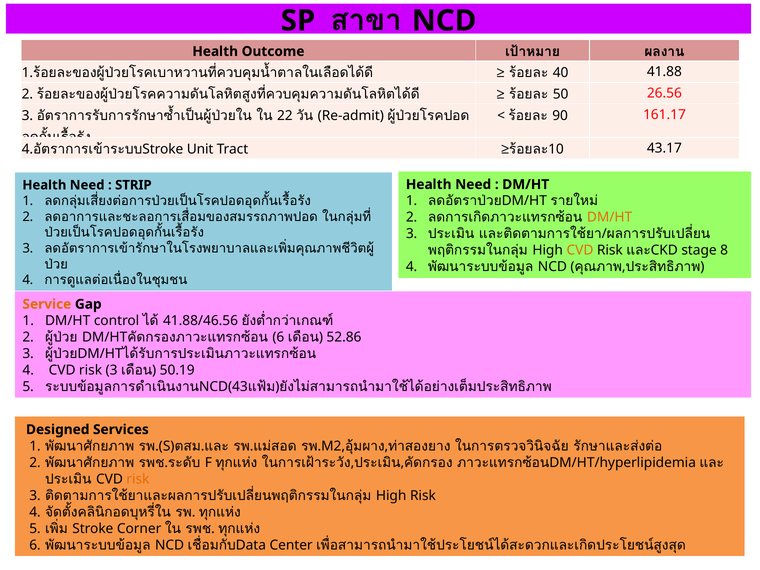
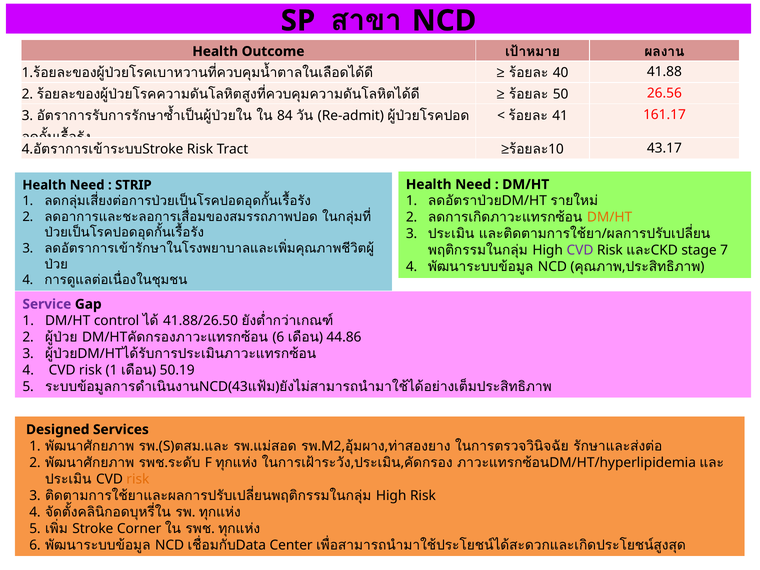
22: 22 -> 84 (285, 116)
90: 90 -> 41 (560, 116)
Unit: Unit -> Risk (200, 149)
CVD colour: orange -> purple (580, 250)
8: 8 -> 7 (724, 250)
Service colour: orange -> purple (47, 304)
41.88/46.56: 41.88/46.56 -> 41.88/26.50 (201, 321)
52.86: 52.86 -> 44.86 (344, 337)
3: 3 -> 1 (112, 370)
